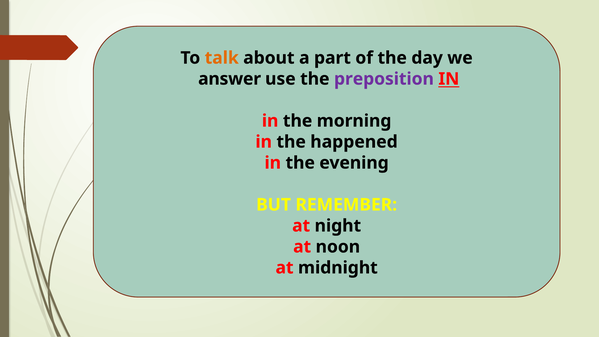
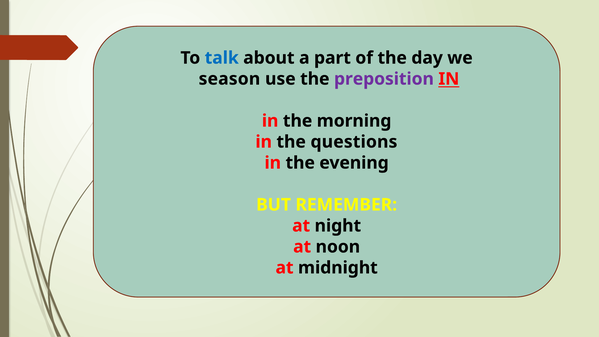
talk colour: orange -> blue (222, 58)
answer: answer -> season (229, 79)
happened: happened -> questions (354, 142)
